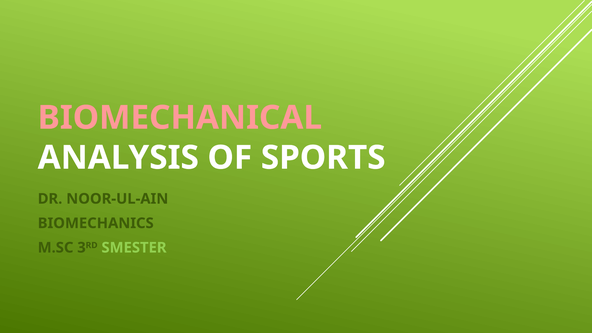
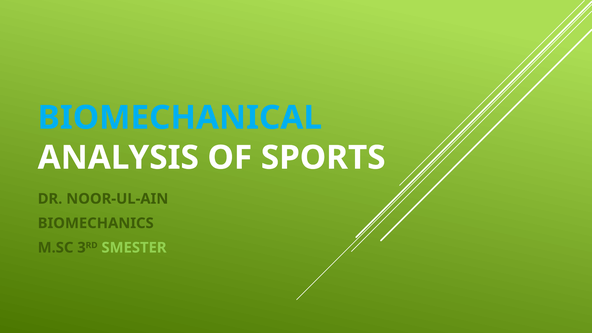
BIOMECHANICAL colour: pink -> light blue (180, 118)
